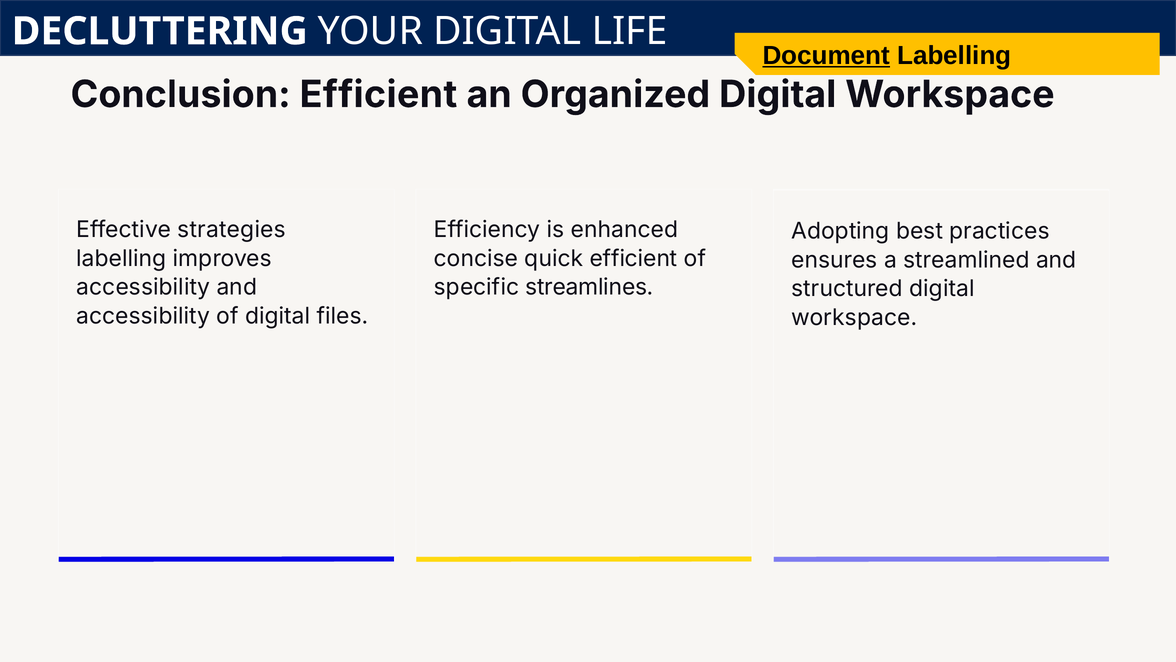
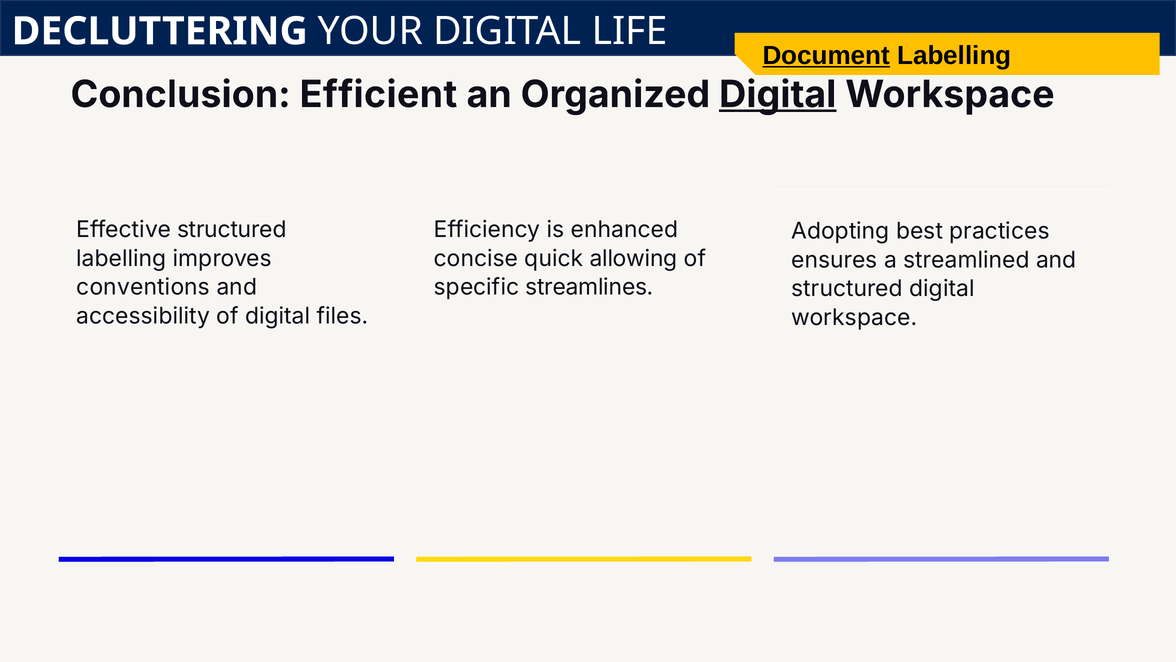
Digital underline: none -> present (778, 95)
Effective strategies: strategies -> structured (232, 230)
quick efficient: efficient -> allowing (634, 258)
accessibility: accessibility -> conventions (143, 287)
